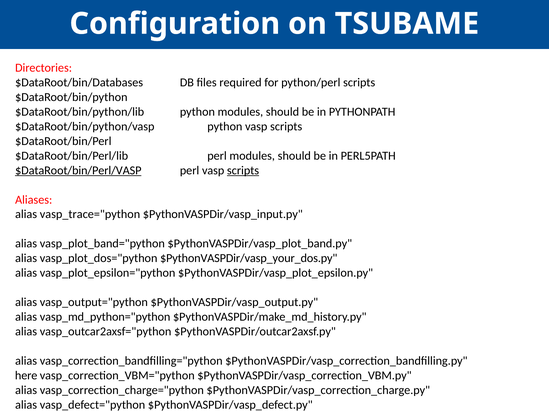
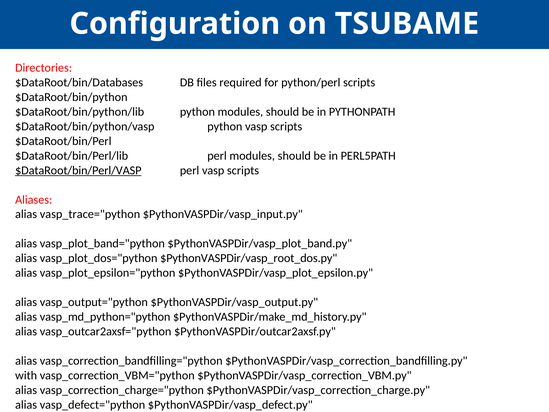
scripts underline: present -> none (243, 170)
$PythonVASPDir/vasp_your_dos.py: $PythonVASPDir/vasp_your_dos.py -> $PythonVASPDir/vasp_root_dos.py (249, 258)
here: here -> with (26, 375)
